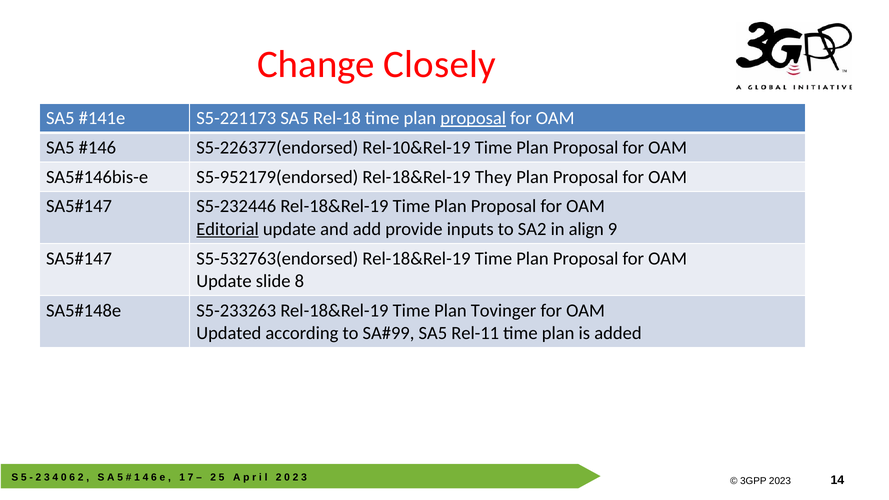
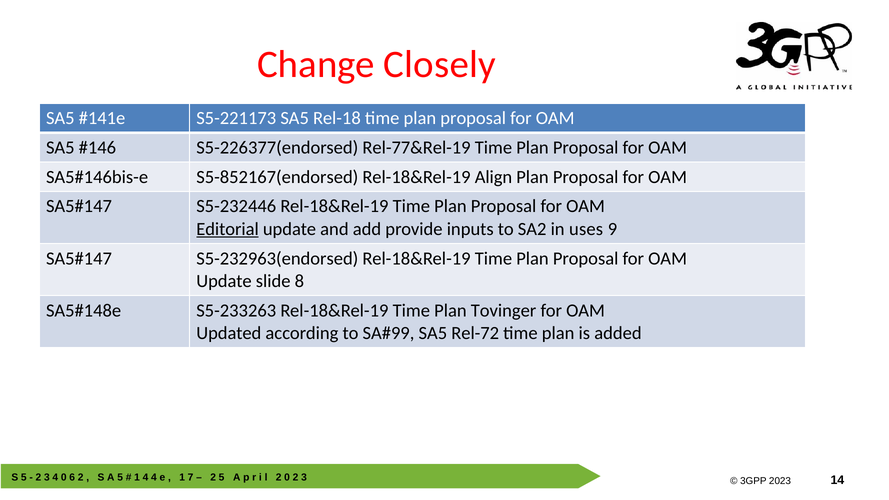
proposal underline: present -> none (473, 118)
Rel-10&Rel-19: Rel-10&Rel-19 -> Rel-77&Rel-19 (417, 148)
S5-952179(endorsed: S5-952179(endorsed -> S5-852167(endorsed (277, 177)
They: They -> Align (493, 177)
align: align -> uses (586, 229)
S5-532763(endorsed: S5-532763(endorsed -> S5-232963(endorsed (277, 258)
Rel-11: Rel-11 -> Rel-72 (475, 333)
6: 6 -> 4 (154, 477)
